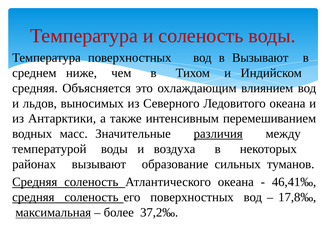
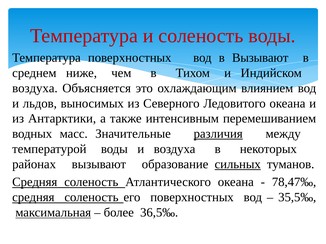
средняя: средняя -> воздуха (35, 88)
сильных underline: none -> present (238, 164)
46,41‰: 46,41‰ -> 78,47‰ (294, 182)
17,8‰: 17,8‰ -> 35,5‰ (297, 198)
37,2‰: 37,2‰ -> 36,5‰ (159, 213)
